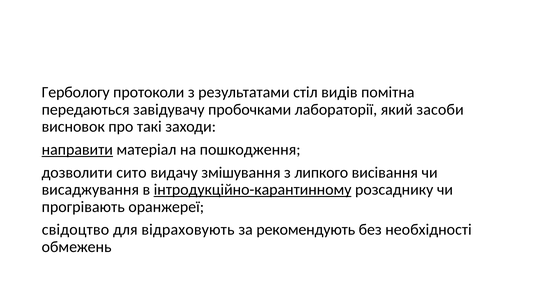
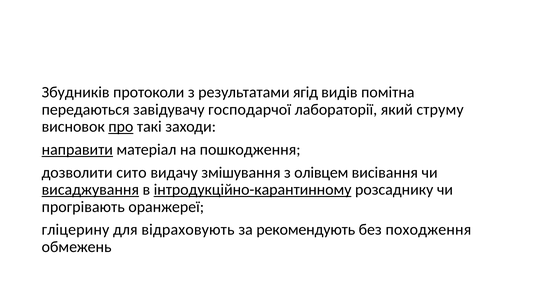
Гербологу: Гербологу -> Збудників (76, 92)
стіл: стіл -> ягід (305, 92)
пробочками: пробочками -> господарчої (250, 110)
засоби: засоби -> струму (440, 110)
про underline: none -> present (121, 127)
липкого: липкого -> олівцем (321, 173)
висаджування underline: none -> present (90, 190)
свідоцтво: свідоцтво -> гліцерину (75, 230)
необхідності: необхідності -> походження (428, 230)
